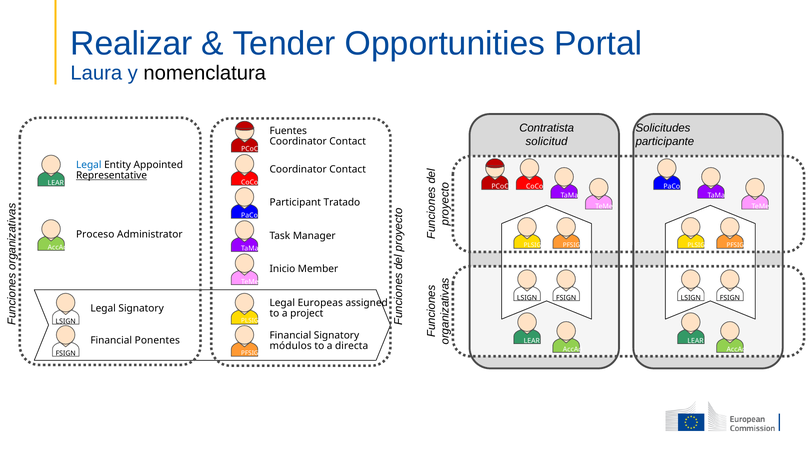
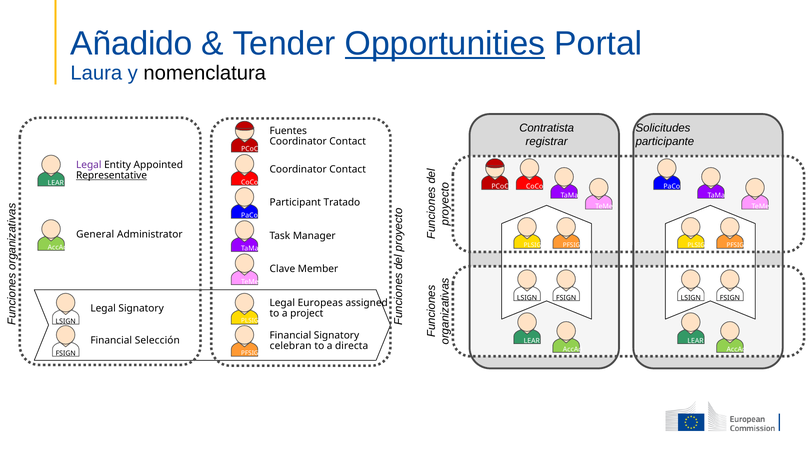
Realizar: Realizar -> Añadido (131, 44)
Opportunities underline: none -> present (445, 44)
solicitud: solicitud -> registrar (547, 142)
Legal colour: blue -> purple (89, 165)
Proceso: Proceso -> General (95, 235)
Inicio: Inicio -> Clave (282, 269)
Ponentes: Ponentes -> Selección (157, 341)
módulos: módulos -> celebran (291, 346)
